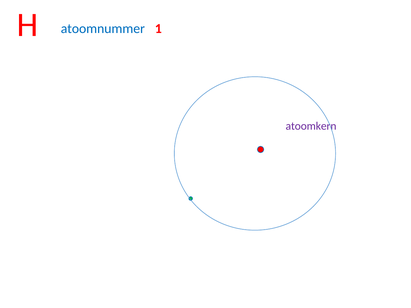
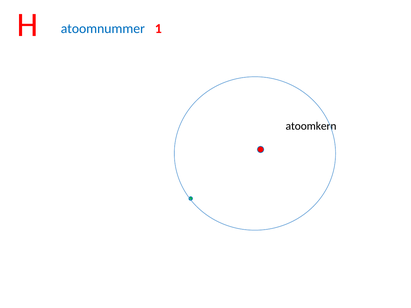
atoomkern colour: purple -> black (311, 126)
